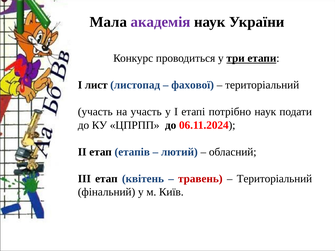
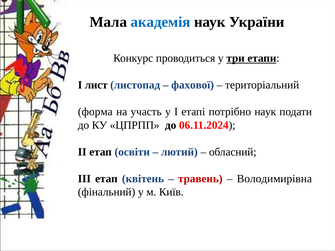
академія colour: purple -> blue (161, 22)
участь: участь -> форма (95, 112)
етапів: етапів -> освіти (132, 152)
Територіальний: Територіальний -> Володимирівна (274, 179)
